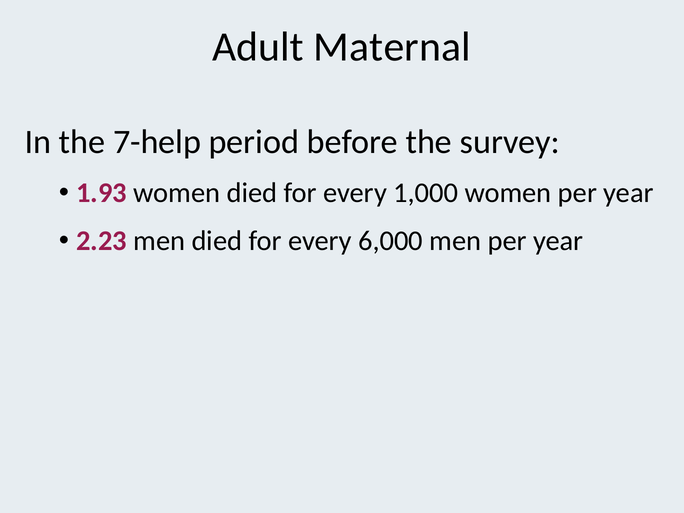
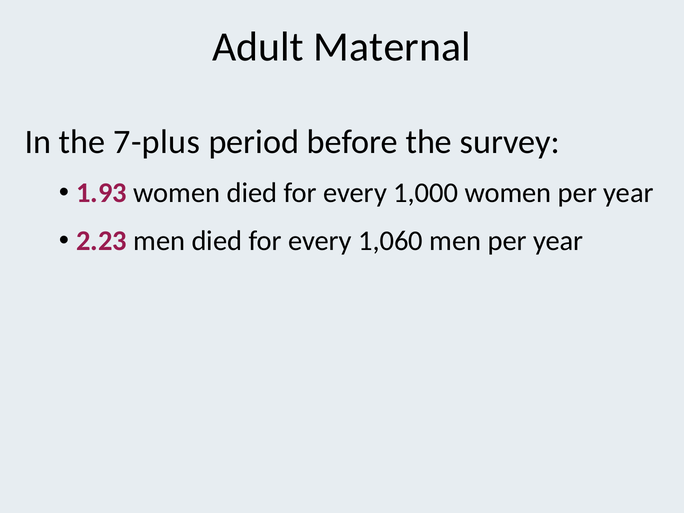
7-help: 7-help -> 7-plus (157, 142)
6,000: 6,000 -> 1,060 (390, 241)
